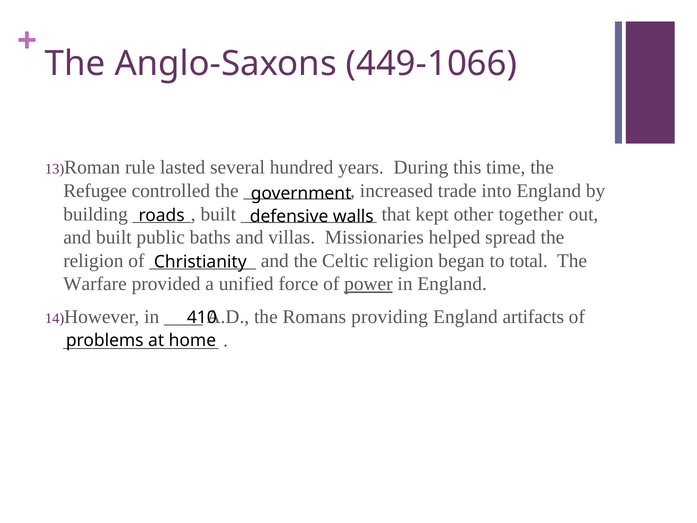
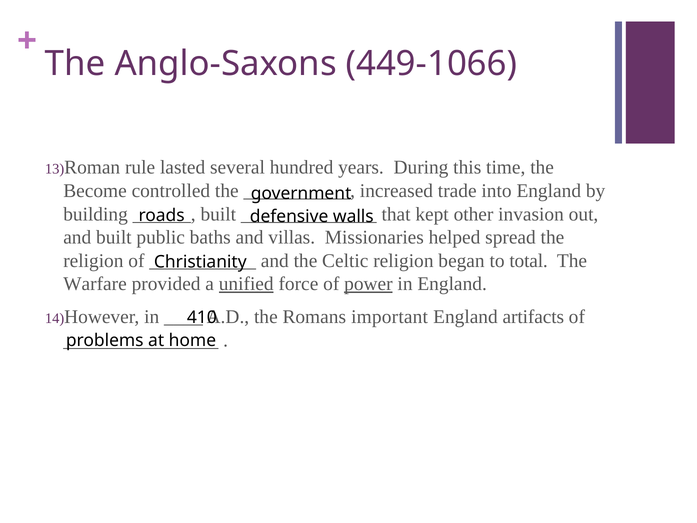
Refugee: Refugee -> Become (95, 191)
together: together -> invasion (531, 214)
unified underline: none -> present (246, 284)
providing: providing -> important (390, 317)
